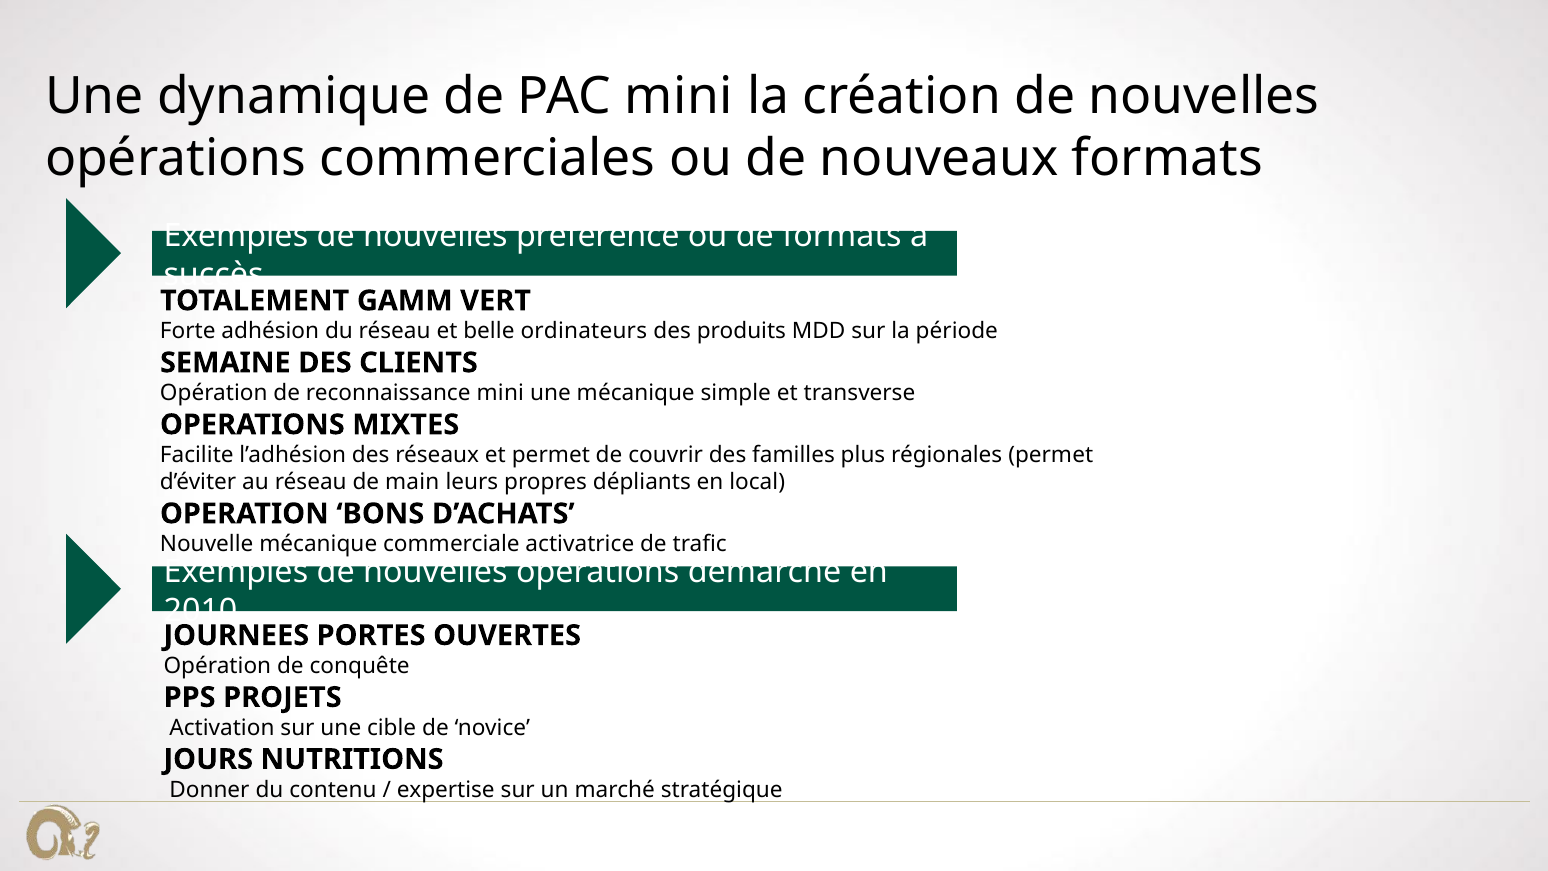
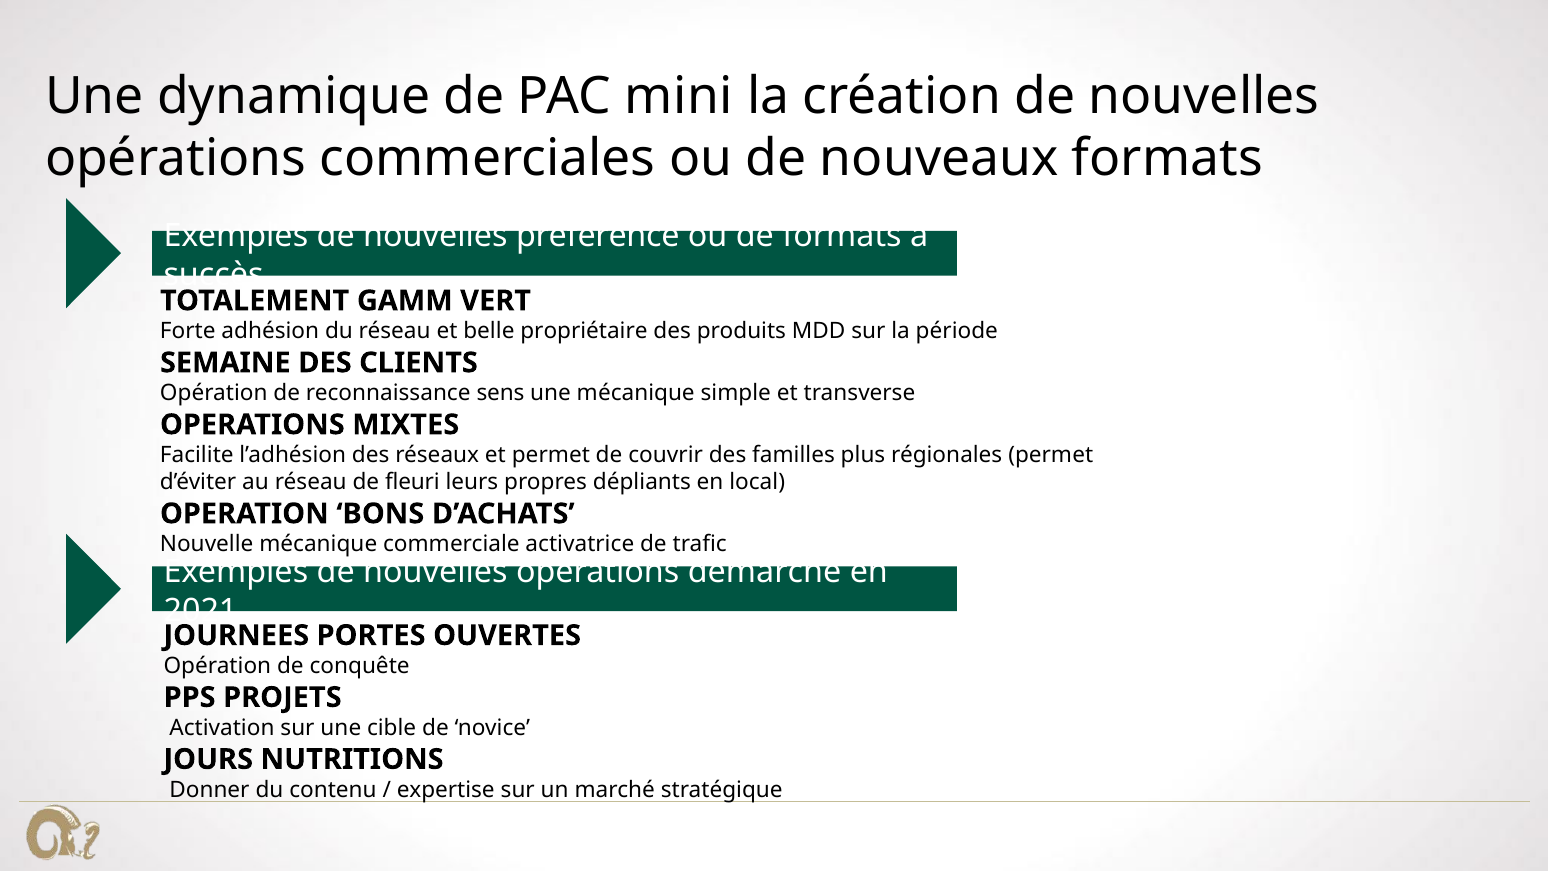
ordinateurs: ordinateurs -> propriétaire (584, 331)
reconnaissance mini: mini -> sens (501, 393)
main: main -> fleuri (412, 482)
2010: 2010 -> 2021 (201, 610)
